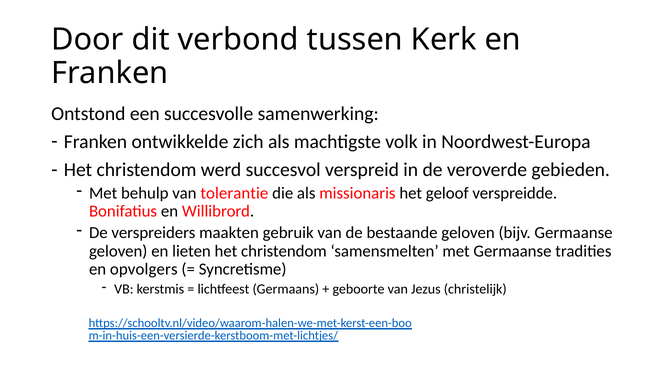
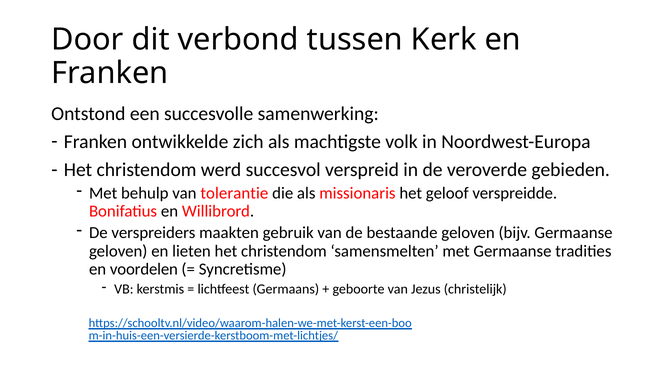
opvolgers: opvolgers -> voordelen (144, 269)
